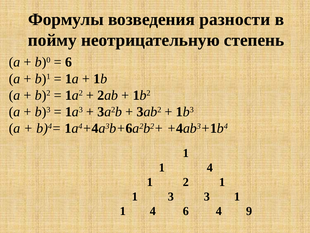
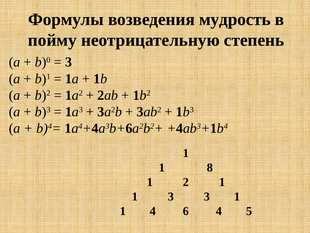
разности: разности -> мудрость (235, 19)
6: 6 -> 3 (68, 62)
4: 4 -> 8 (210, 167)
9: 9 -> 5 (249, 211)
